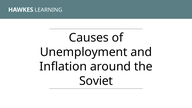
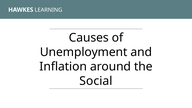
Soviet: Soviet -> Social (96, 81)
